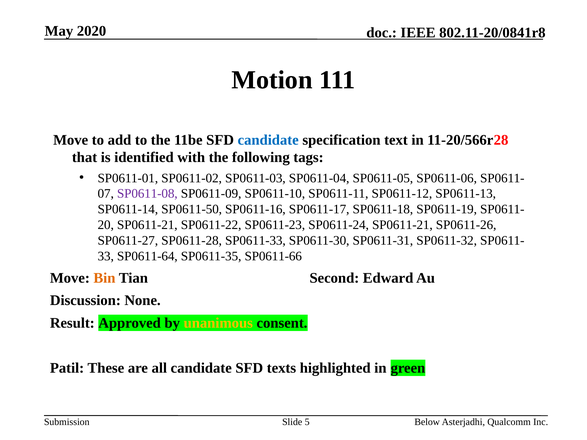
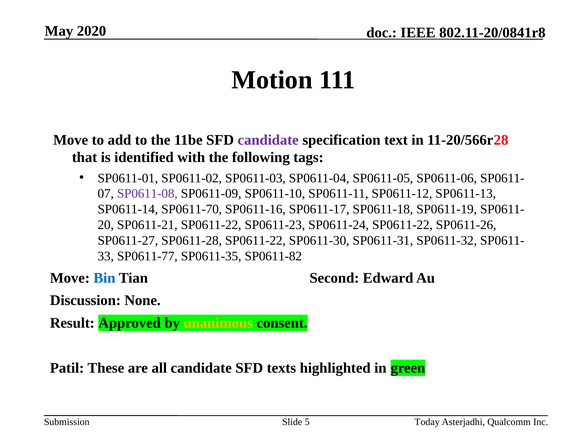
candidate colour: blue -> purple (268, 140)
SP0611-50: SP0611-50 -> SP0611-70 (192, 209)
SP0611-24 SP0611-21: SP0611-21 -> SP0611-22 (402, 225)
SP0611-28 SP0611-33: SP0611-33 -> SP0611-22 (255, 241)
SP0611-64: SP0611-64 -> SP0611-77 (147, 256)
SP0611-66: SP0611-66 -> SP0611-82 (273, 256)
Bin colour: orange -> blue (104, 278)
Below: Below -> Today (427, 422)
